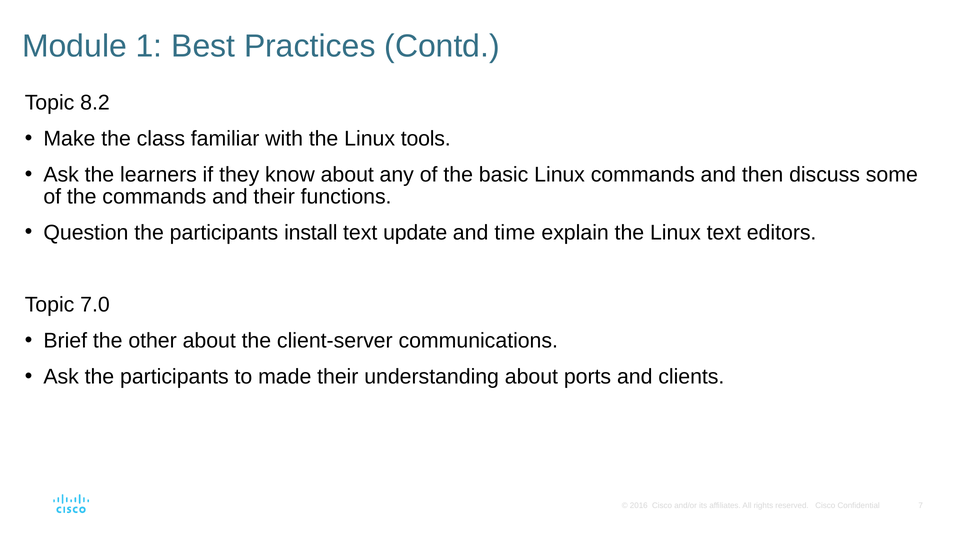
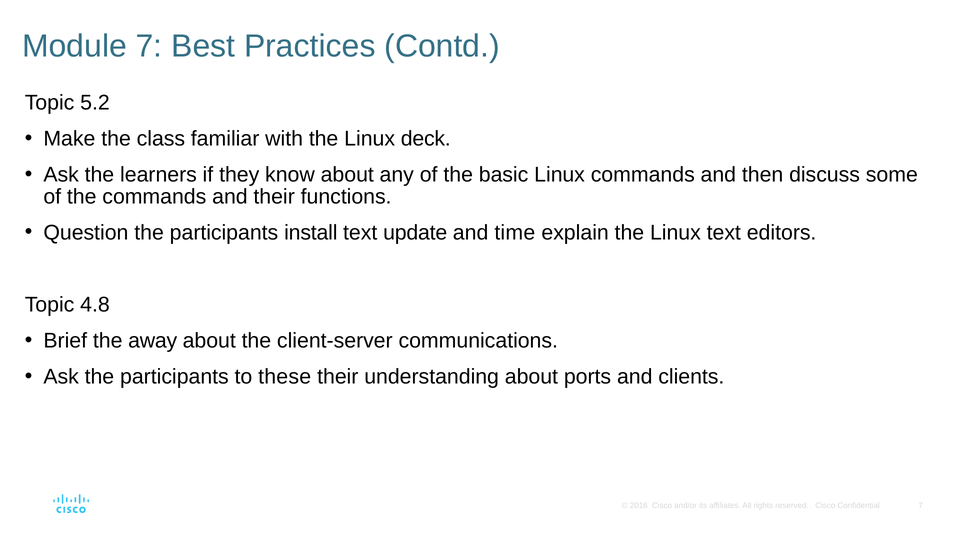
Module 1: 1 -> 7 (149, 46)
8.2: 8.2 -> 5.2 (95, 103)
tools: tools -> deck (426, 139)
7.0: 7.0 -> 4.8 (95, 305)
other: other -> away (153, 341)
made: made -> these (285, 377)
